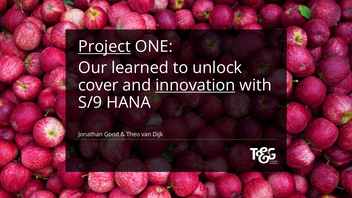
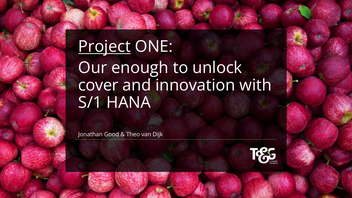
learned: learned -> enough (140, 68)
innovation underline: present -> none (195, 85)
S/9: S/9 -> S/1 (90, 103)
